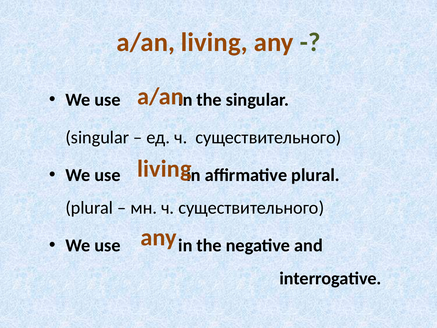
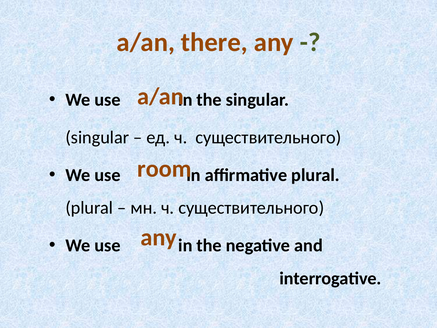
living: living -> there (214, 42)
living: living -> room (164, 169)
